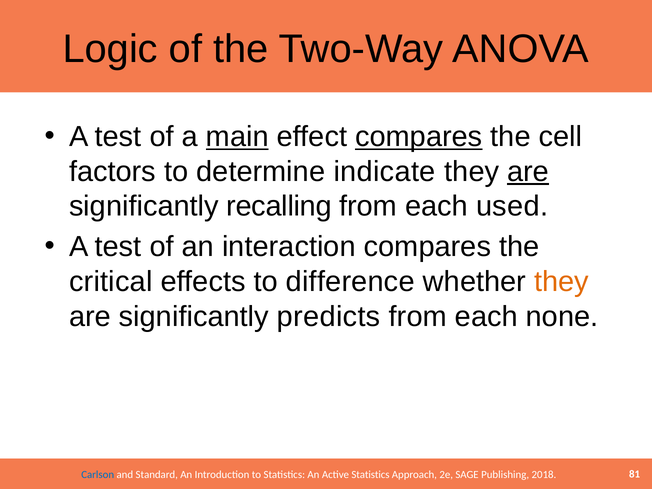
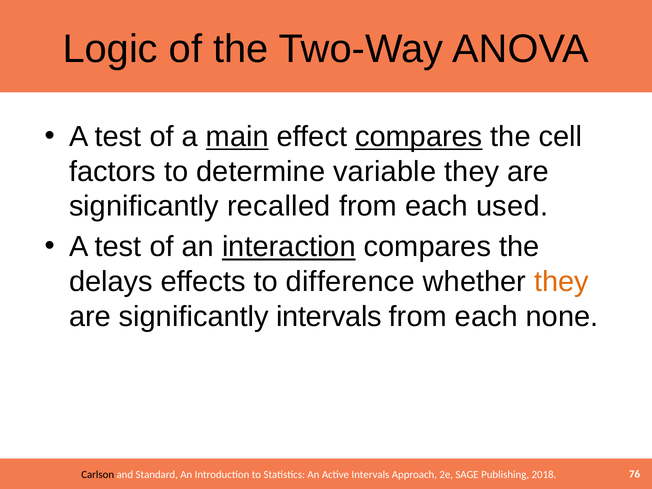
indicate: indicate -> variable (385, 172)
are underline: present -> none (528, 172)
recalling: recalling -> recalled (279, 206)
interaction underline: none -> present (289, 247)
critical: critical -> delays (111, 282)
significantly predicts: predicts -> intervals (329, 316)
Carlson colour: blue -> black (98, 475)
Active Statistics: Statistics -> Intervals (370, 475)
81: 81 -> 76 (635, 474)
